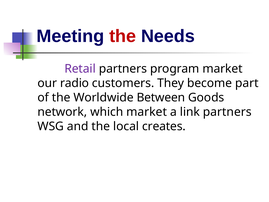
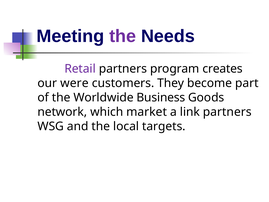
the colour: red -> purple (123, 36)
program market: market -> creates (223, 69)
radio: radio -> were (74, 83)
Between: Between -> Business (161, 97)
creates: creates -> targets (164, 126)
